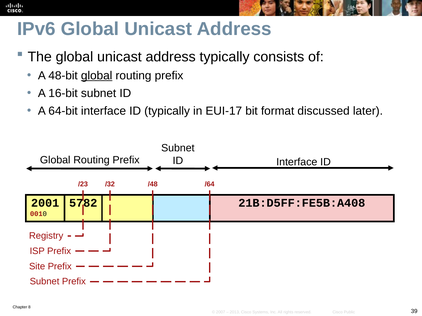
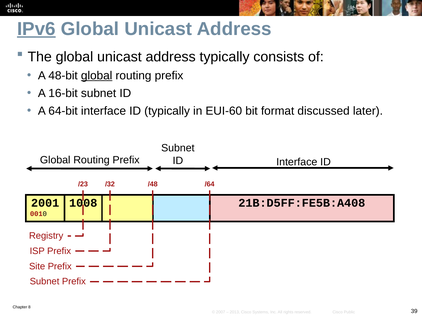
IPv6 underline: none -> present (36, 29)
EUI-17: EUI-17 -> EUI-60 (224, 111)
5782: 5782 -> 1008 (83, 203)
